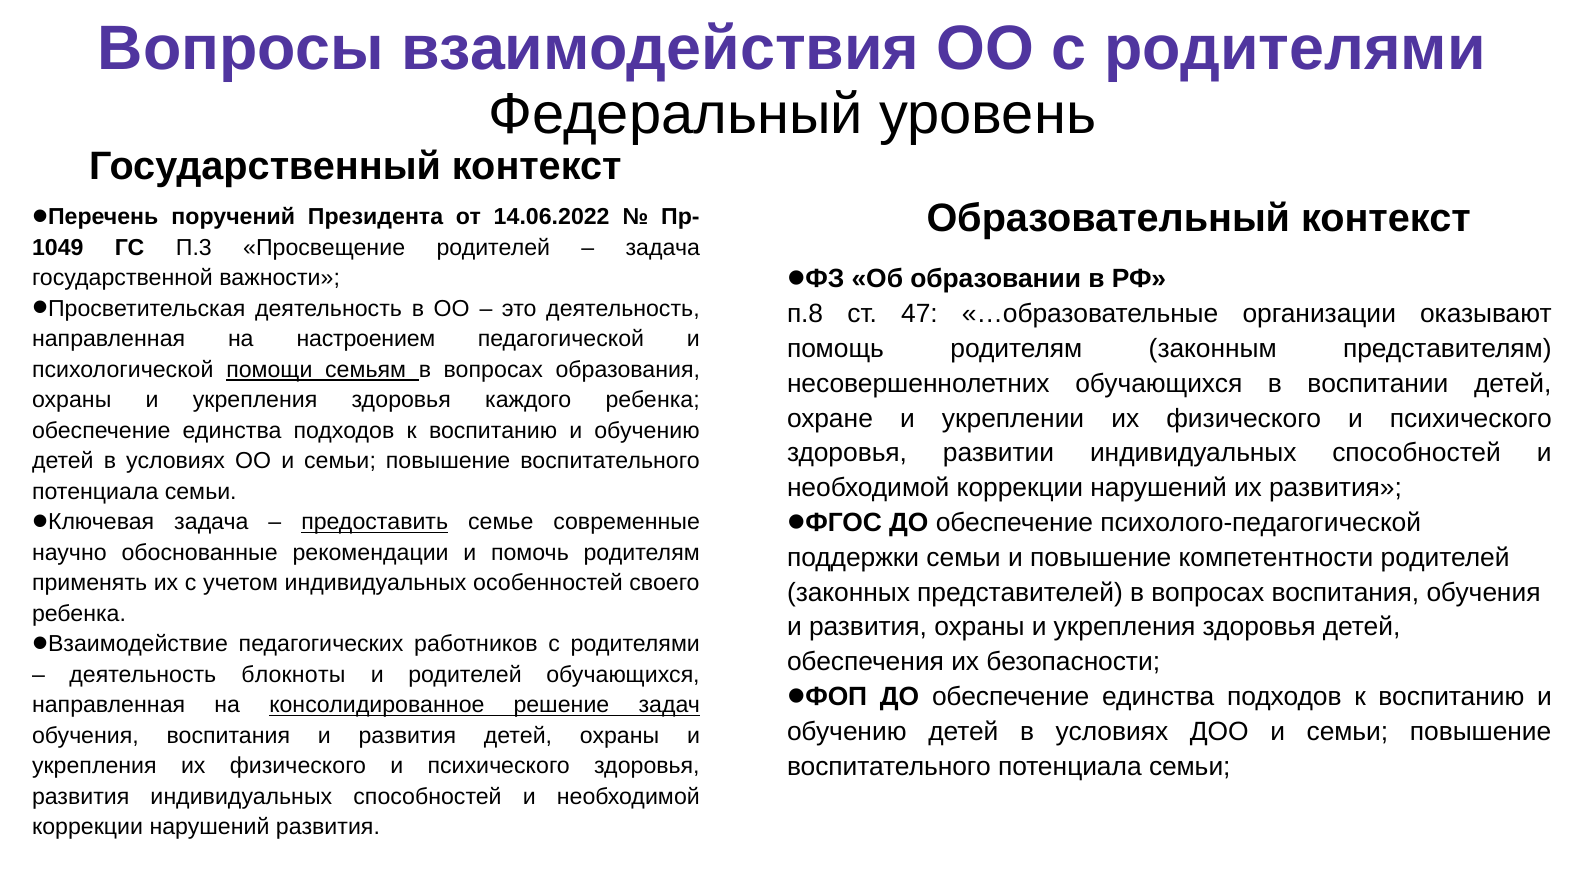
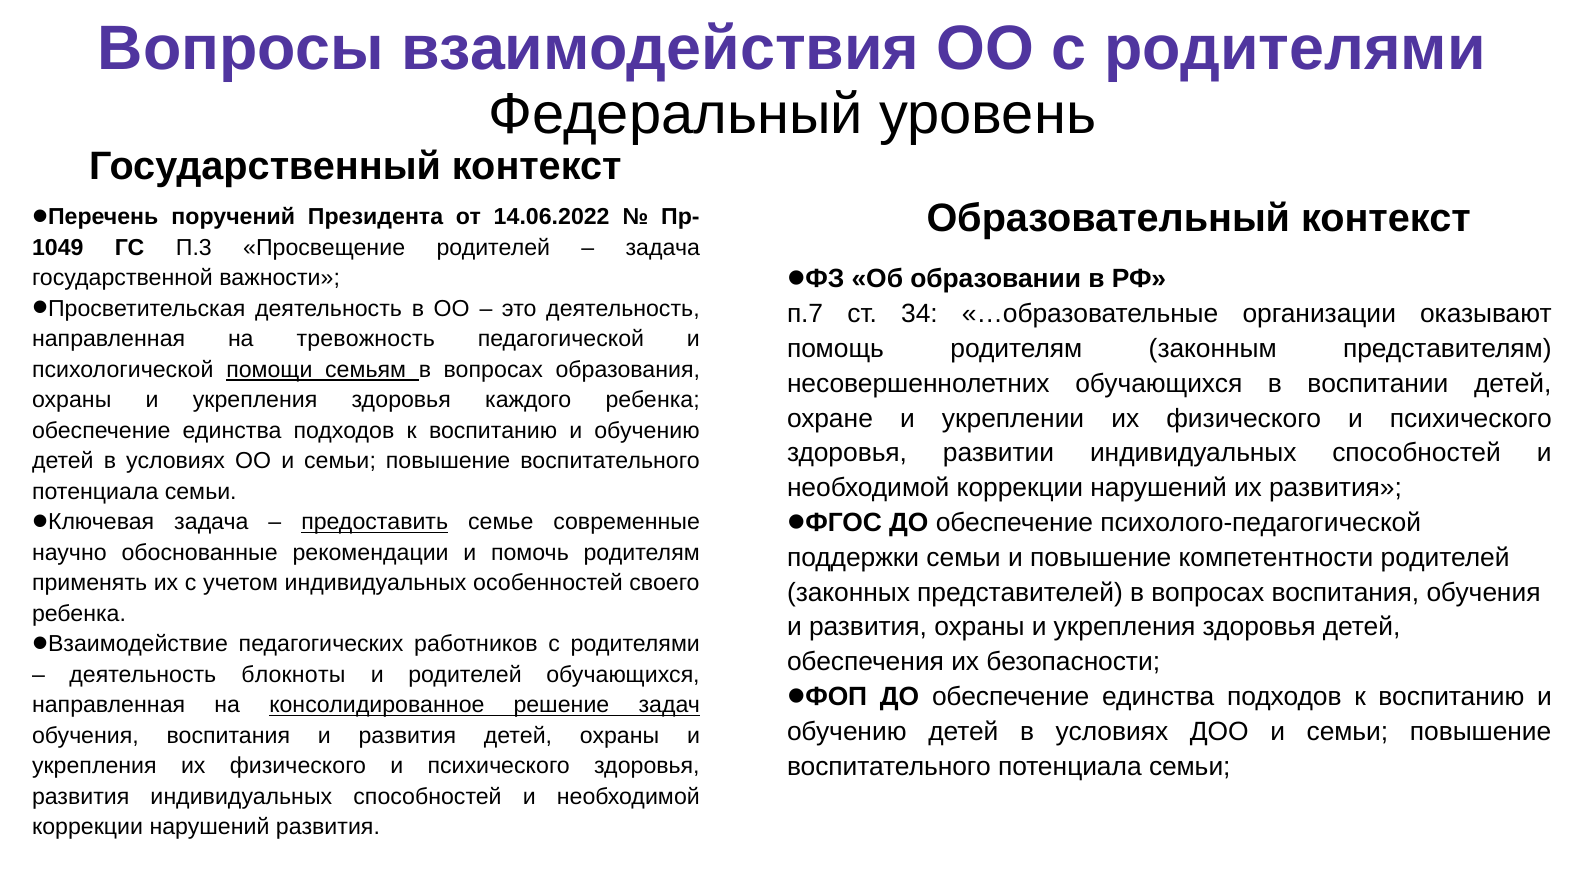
п.8: п.8 -> п.7 (805, 314)
47: 47 -> 34 (919, 314)
настроением: настроением -> тревожность (366, 339)
